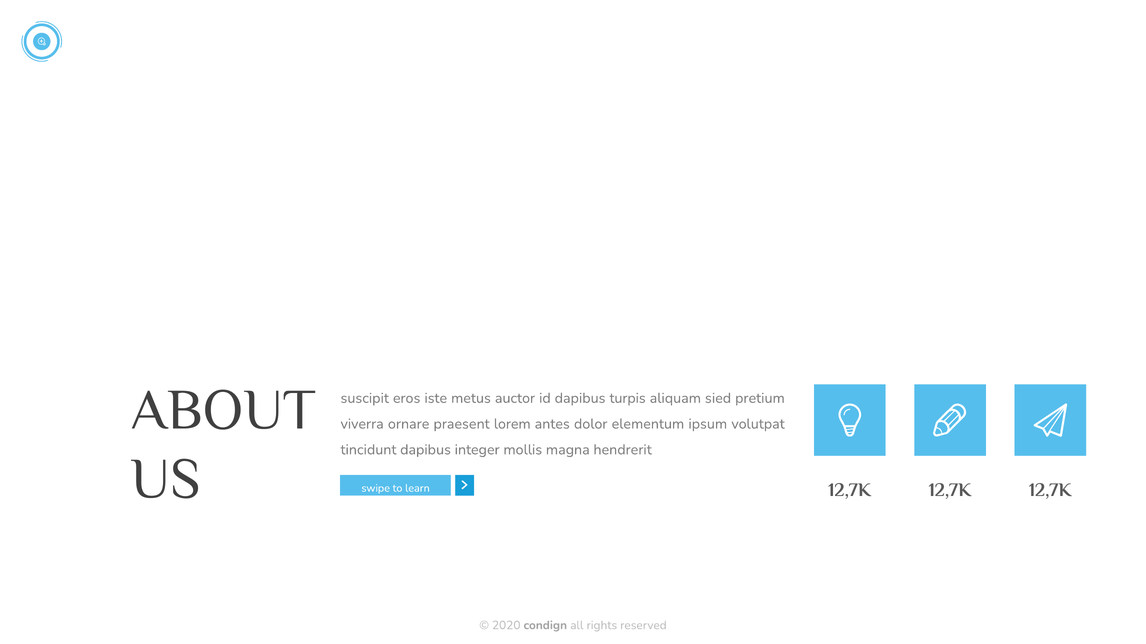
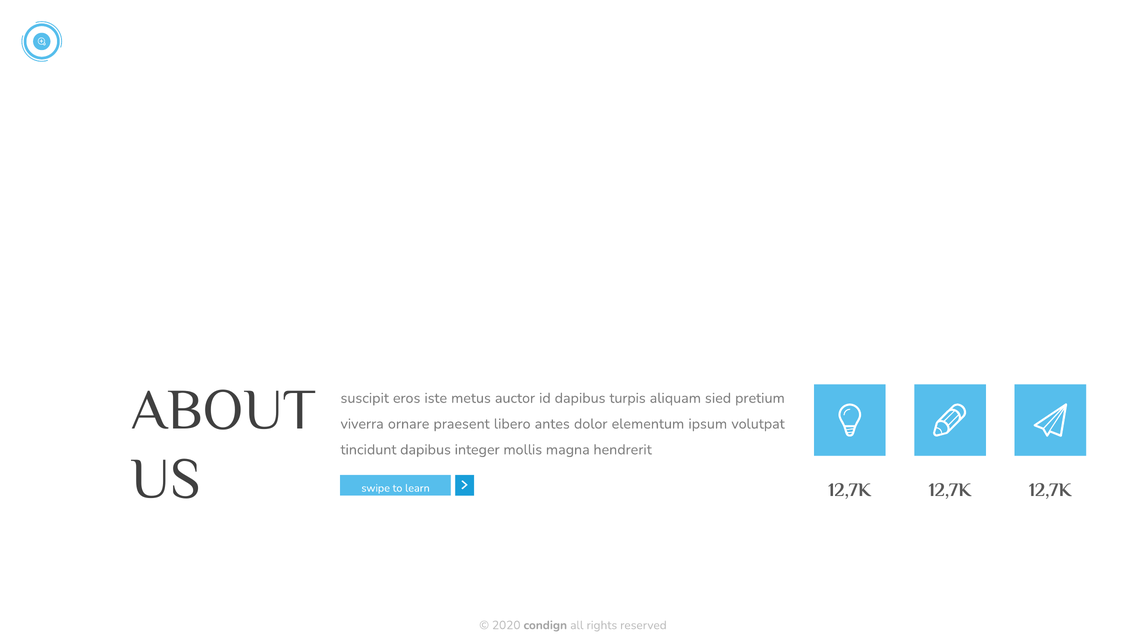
lorem: lorem -> libero (512, 424)
